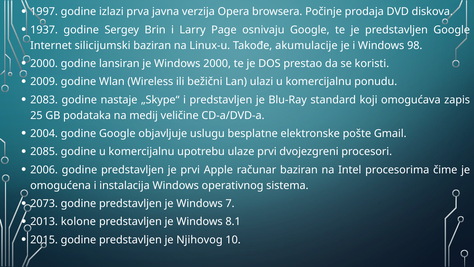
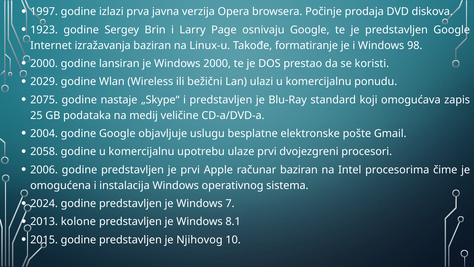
1937: 1937 -> 1923 (44, 30)
silicijumski: silicijumski -> izražavanja (103, 45)
akumulacije: akumulacije -> formatiranje (307, 45)
2009: 2009 -> 2029 (44, 82)
2083: 2083 -> 2075 (44, 100)
2085: 2085 -> 2058 (44, 152)
2073: 2073 -> 2024 (44, 203)
